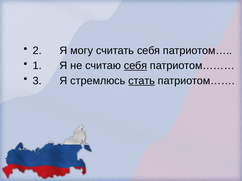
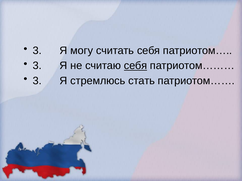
2: 2 -> 3 (37, 51)
1: 1 -> 3 (37, 66)
стать underline: present -> none (142, 81)
